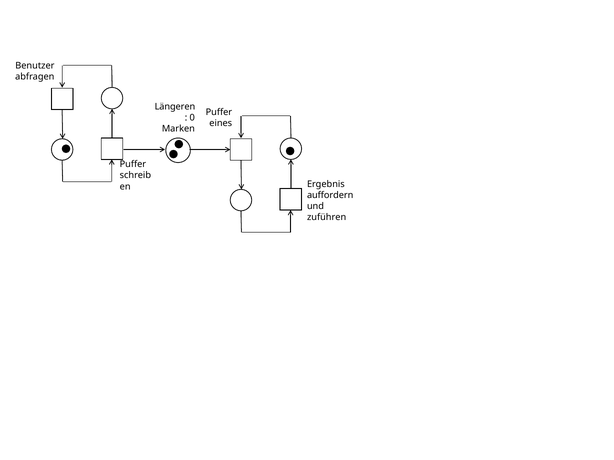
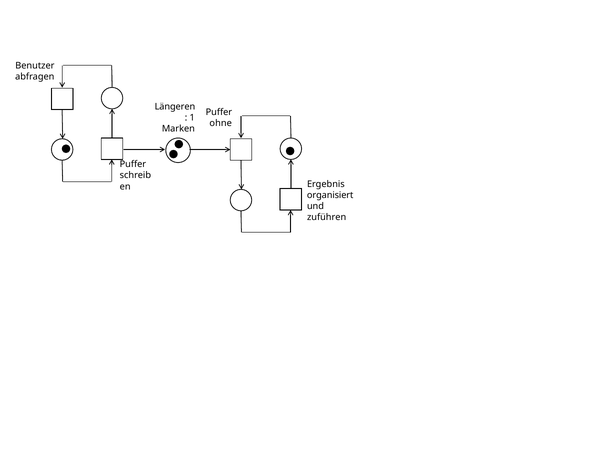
0: 0 -> 1 (192, 118)
eines: eines -> ohne (221, 124)
auffordern: auffordern -> organisiert (330, 195)
